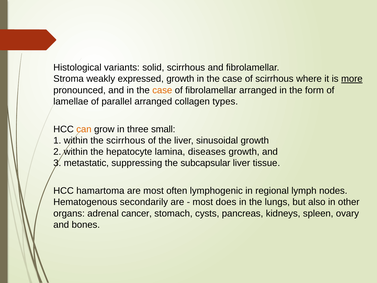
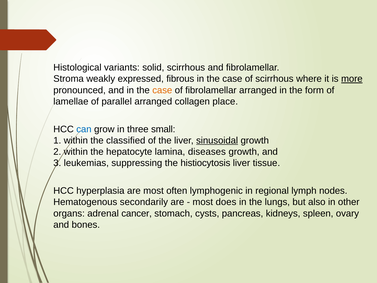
expressed growth: growth -> fibrous (180, 79)
types: types -> place (225, 101)
can colour: orange -> blue (84, 129)
the scirrhous: scirrhous -> classified (126, 140)
sinusoidal underline: none -> present (217, 140)
metastatic: metastatic -> leukemias (86, 163)
subcapsular: subcapsular -> histiocytosis (205, 163)
hamartoma: hamartoma -> hyperplasia (100, 191)
